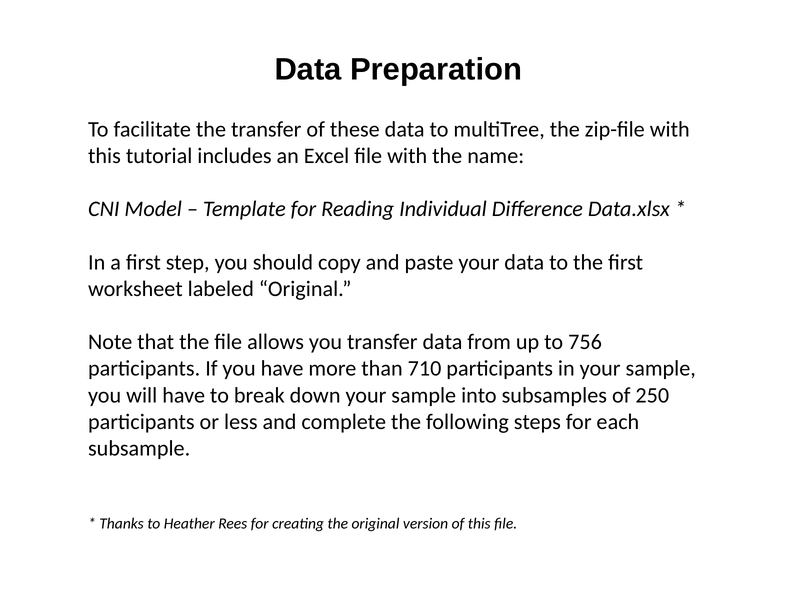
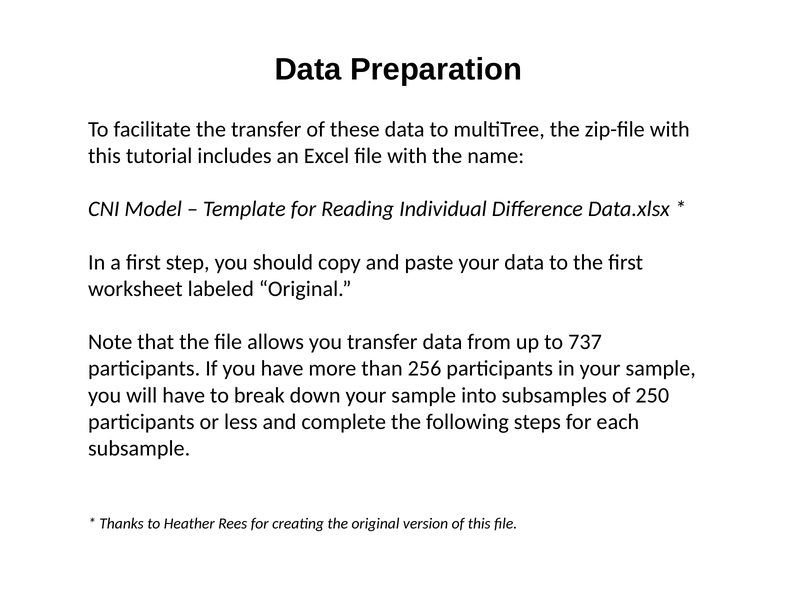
756: 756 -> 737 (585, 342)
710: 710 -> 256 (425, 369)
